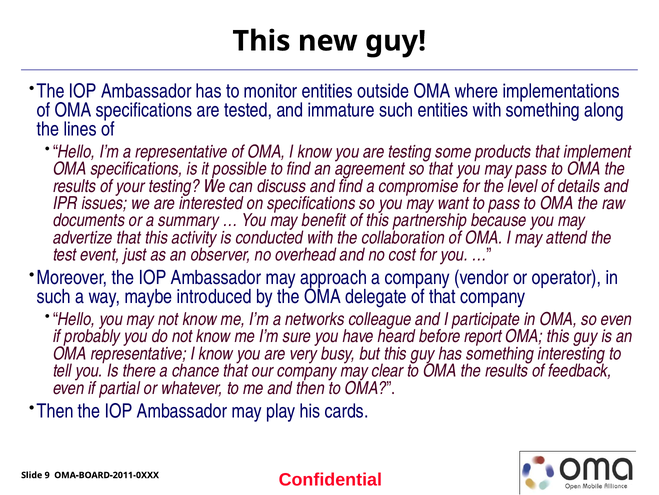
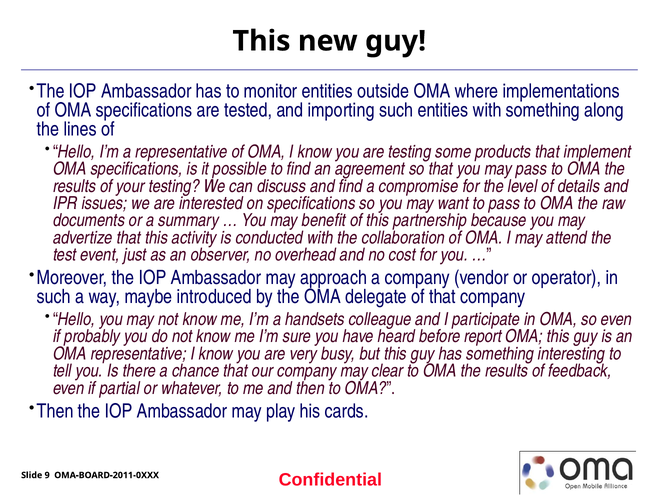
immature: immature -> importing (341, 110)
networks: networks -> handsets (315, 319)
